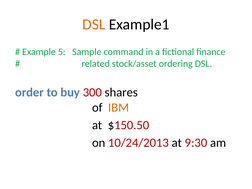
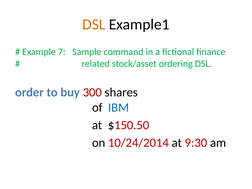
5: 5 -> 7 (62, 52)
IBM colour: orange -> blue (119, 108)
10/24/2013: 10/24/2013 -> 10/24/2014 (138, 143)
